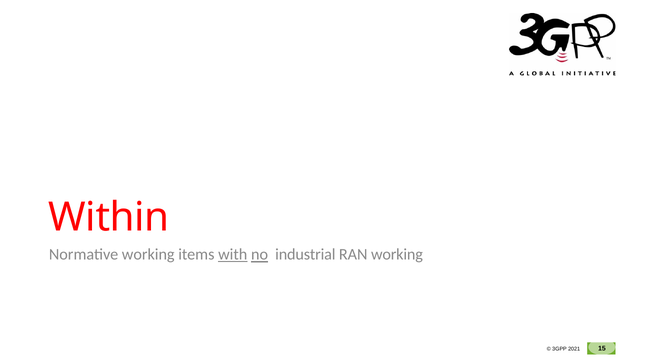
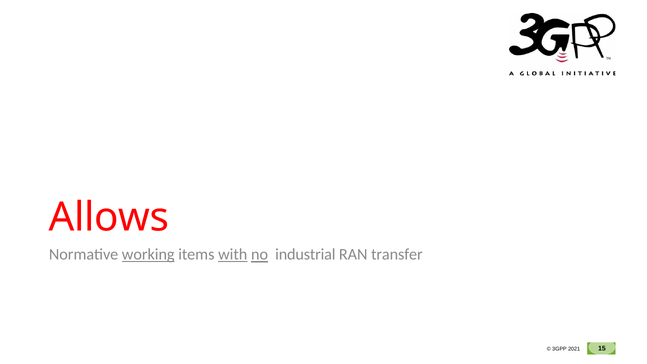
Within: Within -> Allows (109, 218)
working underline: none -> present (148, 255)
RAN working: working -> transfer (397, 255)
